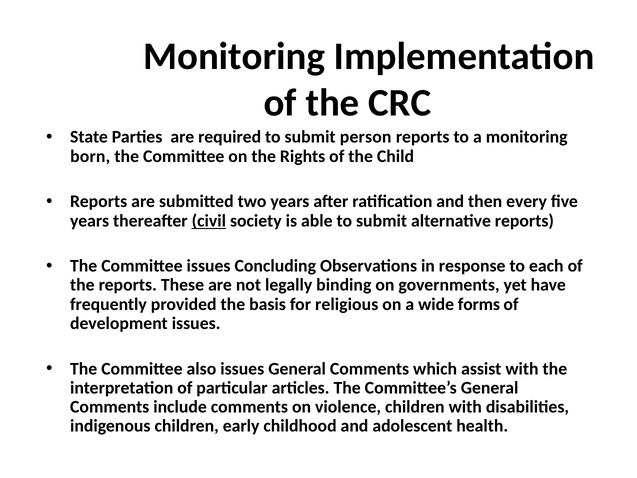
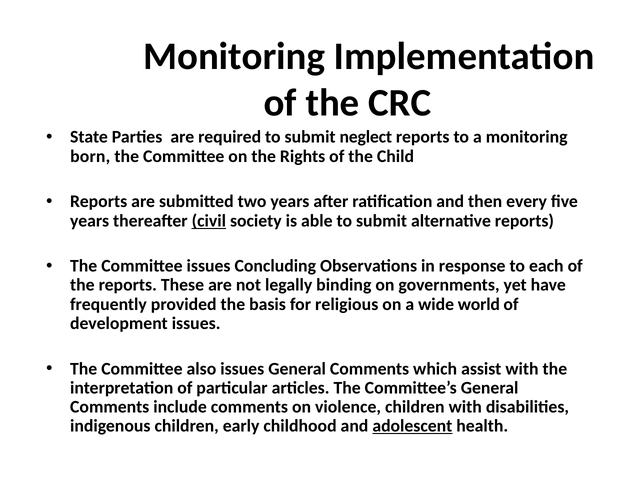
person: person -> neglect (366, 137)
forms: forms -> world (479, 304)
adolescent underline: none -> present (412, 426)
